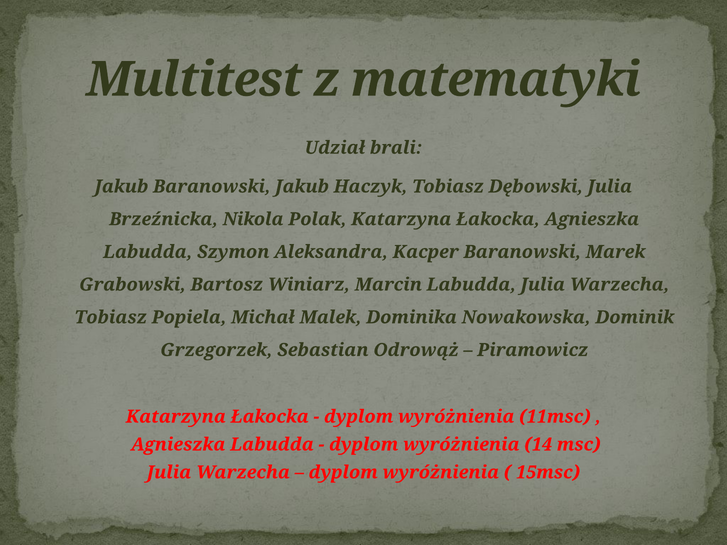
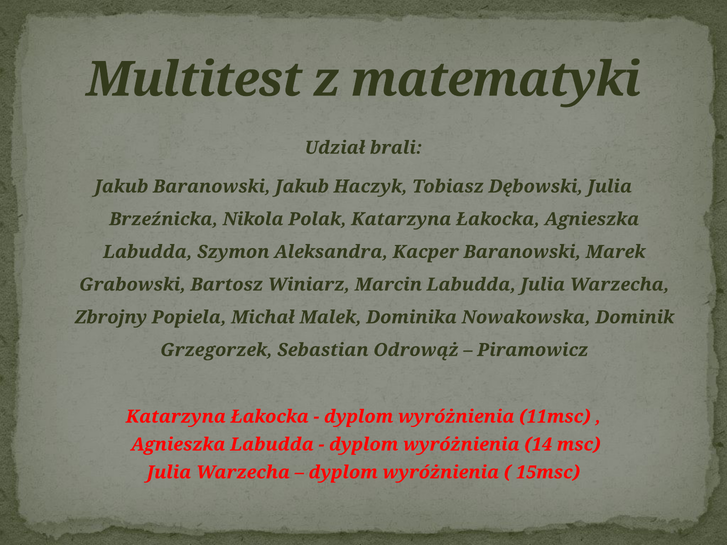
Tobiasz: Tobiasz -> Zbrojny (111, 317)
